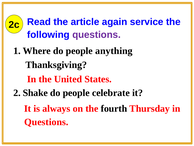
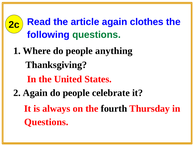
service: service -> clothes (147, 22)
questions colour: purple -> green (97, 35)
2 Shake: Shake -> Again (35, 93)
